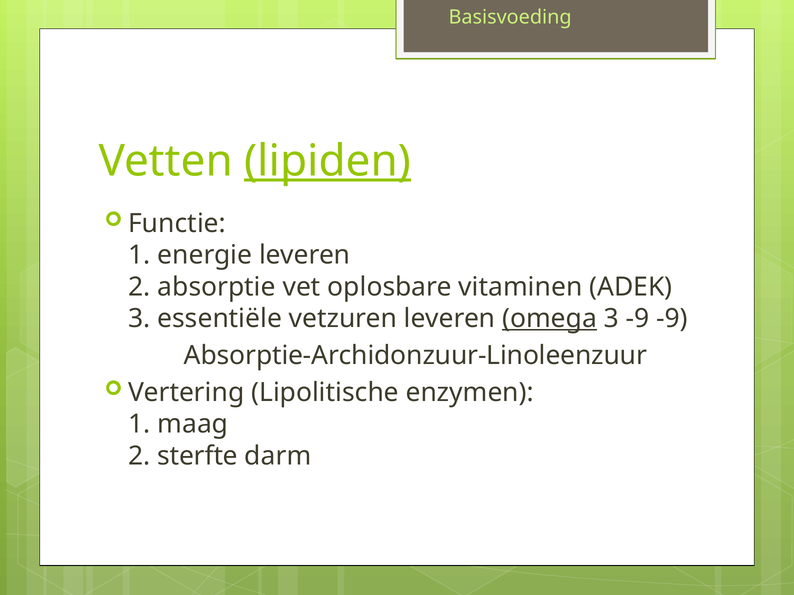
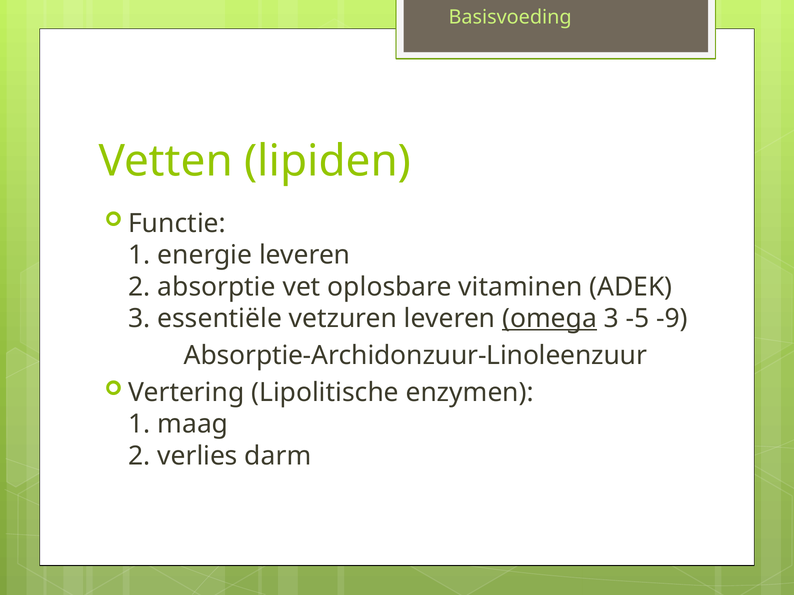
lipiden underline: present -> none (328, 161)
3 -9: -9 -> -5 (638, 319)
sterfte: sterfte -> verlies (198, 456)
